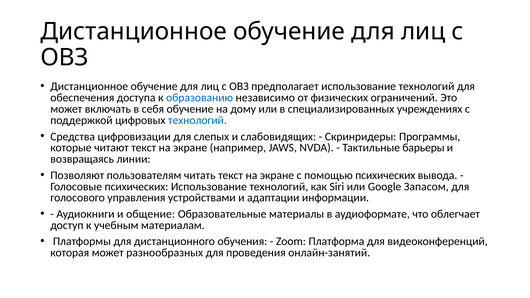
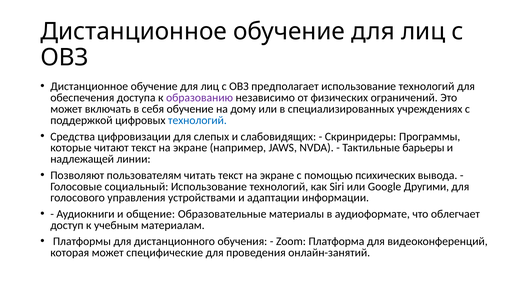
образованию colour: blue -> purple (200, 98)
возвращаясь: возвращаясь -> надлежащей (82, 159)
Голосовые психических: психических -> социальный (137, 187)
Запасом: Запасом -> Другими (426, 187)
разнообразных: разнообразных -> специфические (165, 253)
